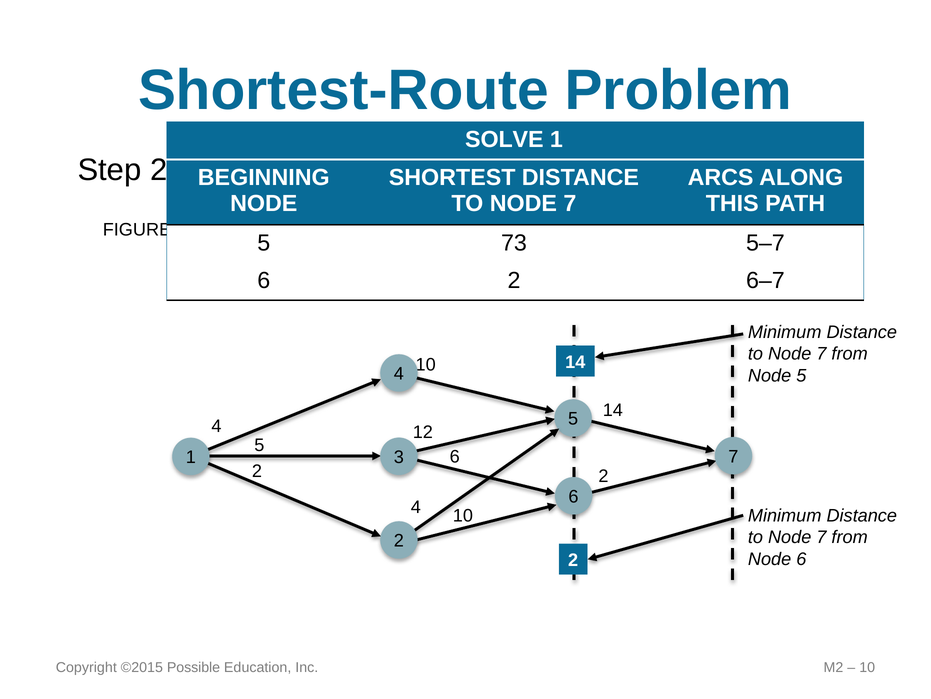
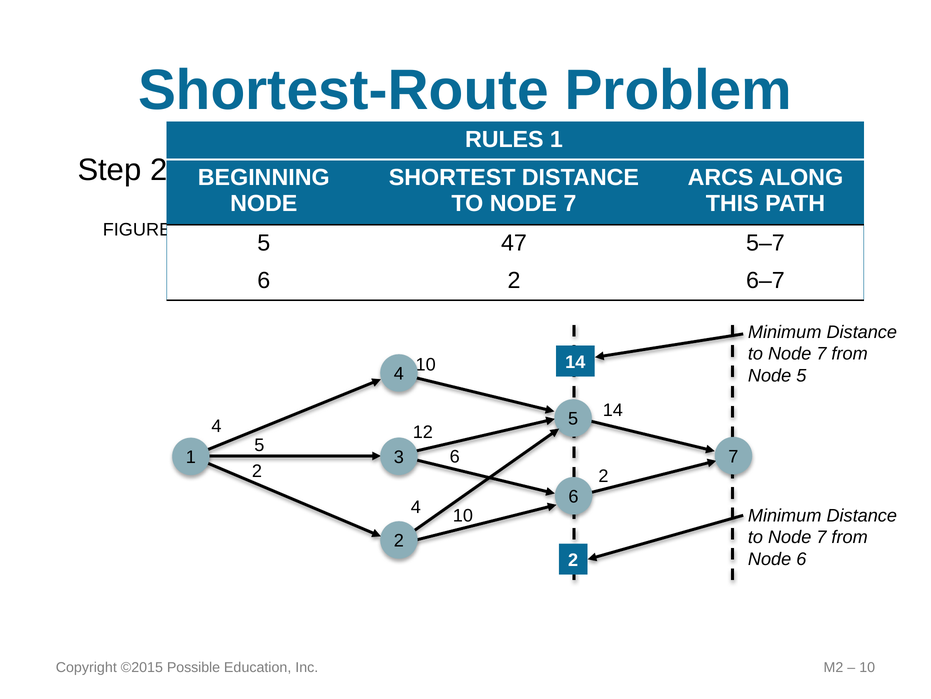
SOLVE: SOLVE -> RULES (504, 140)
73: 73 -> 47 (514, 243)
